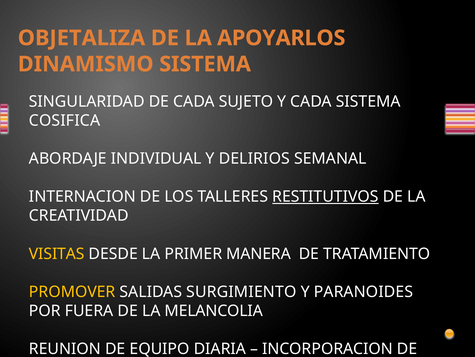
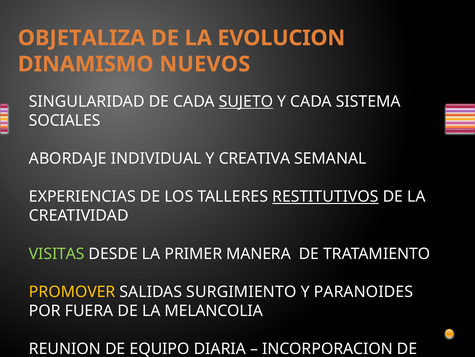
APOYARLOS: APOYARLOS -> EVOLUCION (281, 38)
DINAMISMO SISTEMA: SISTEMA -> NUEVOS (205, 64)
SUJETO underline: none -> present (246, 101)
COSIFICA: COSIFICA -> SOCIALES (65, 120)
DELIRIOS: DELIRIOS -> CREATIVA (254, 158)
INTERNACION: INTERNACION -> EXPERIENCIAS (82, 196)
VISITAS colour: yellow -> light green (57, 253)
